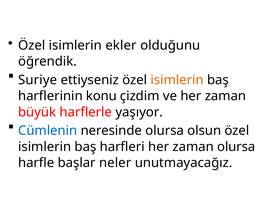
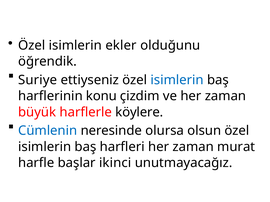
isimlerin colour: orange -> blue (177, 80)
yaşıyor: yaşıyor -> köylere (139, 112)
zaman olursa: olursa -> murat (236, 147)
neler: neler -> ikinci (115, 163)
